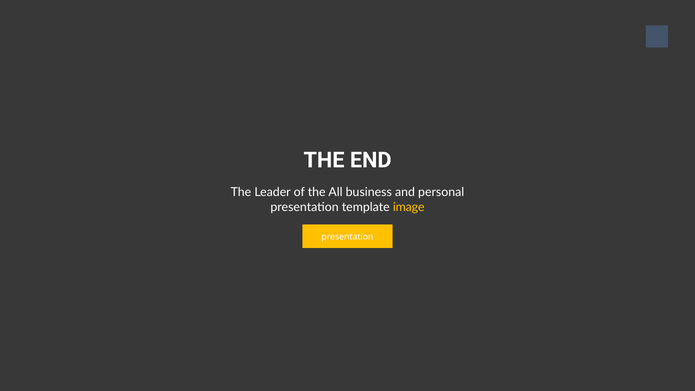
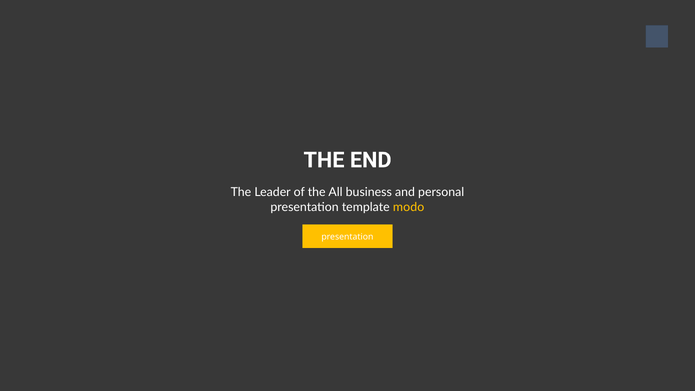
image: image -> modo (409, 207)
